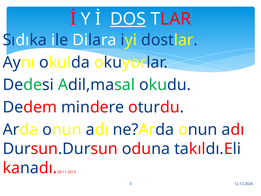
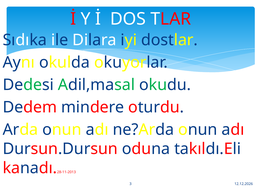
DOS underline: present -> none (128, 19)
